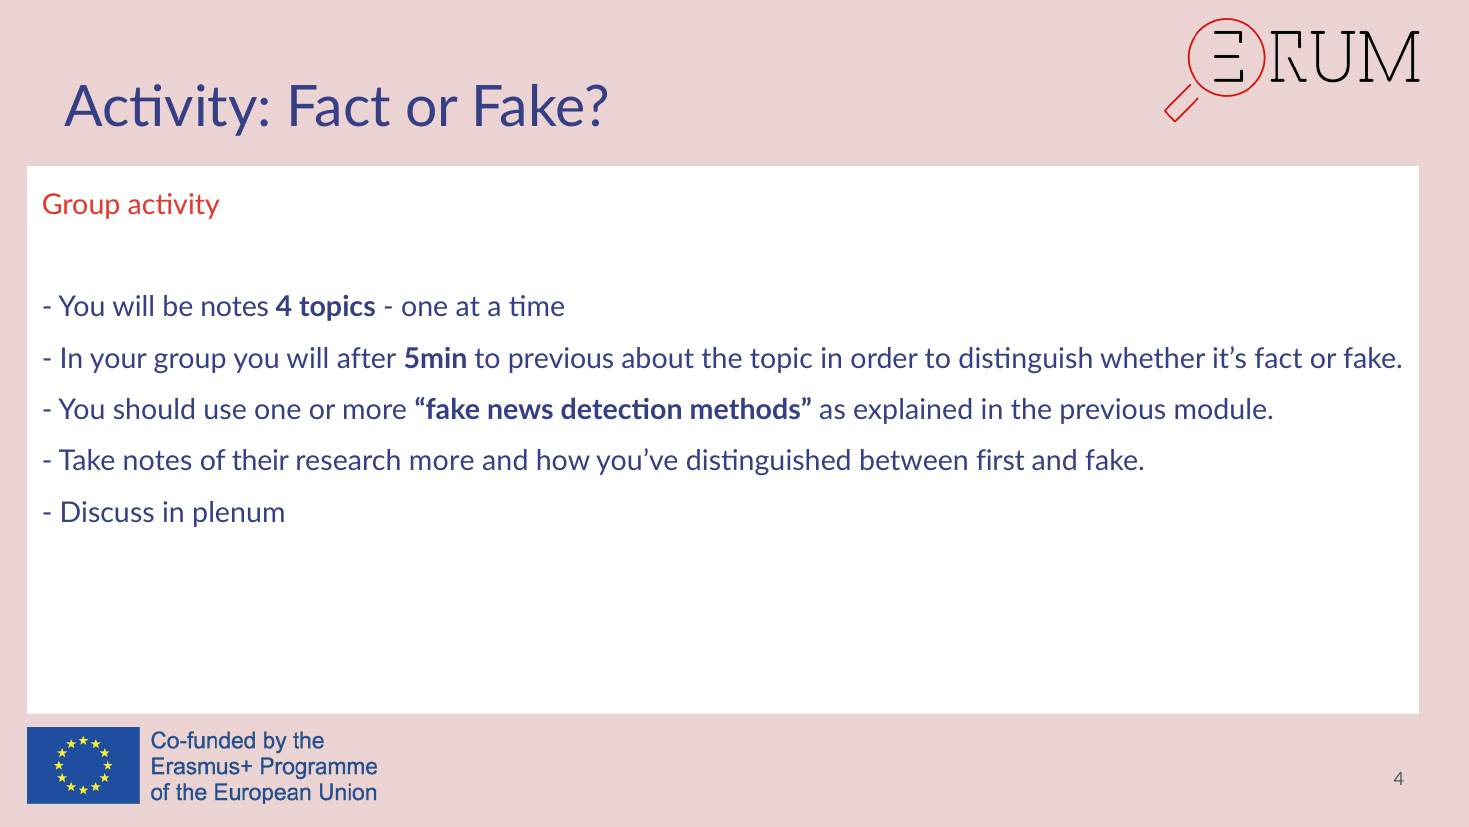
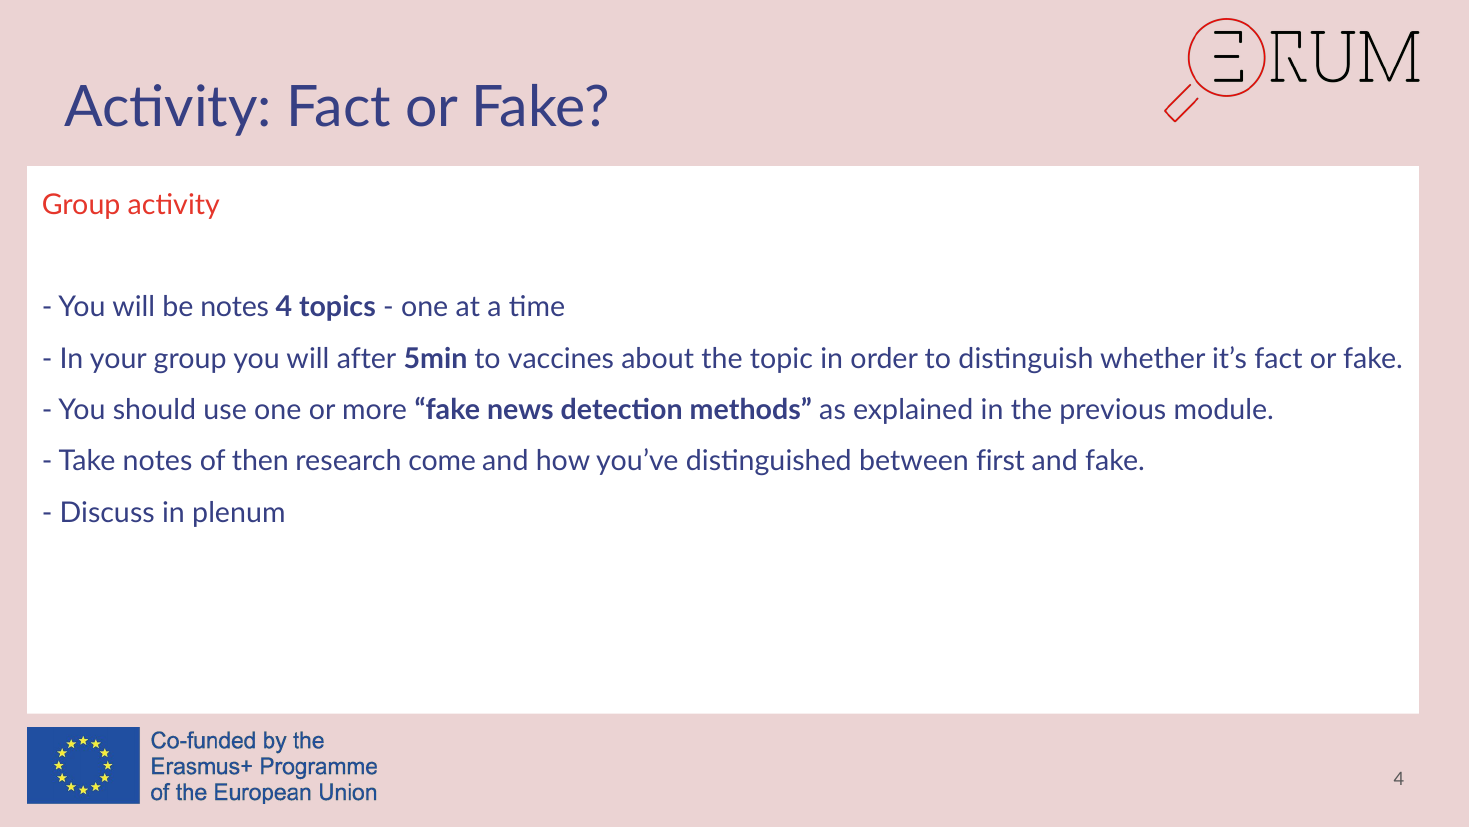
to previous: previous -> vaccines (561, 358)
their: their -> then (260, 461)
research more: more -> come (442, 461)
